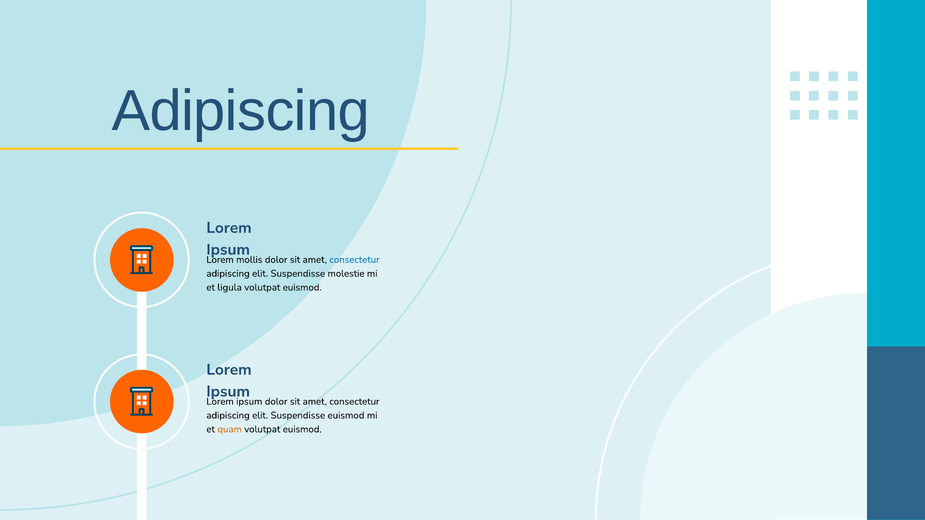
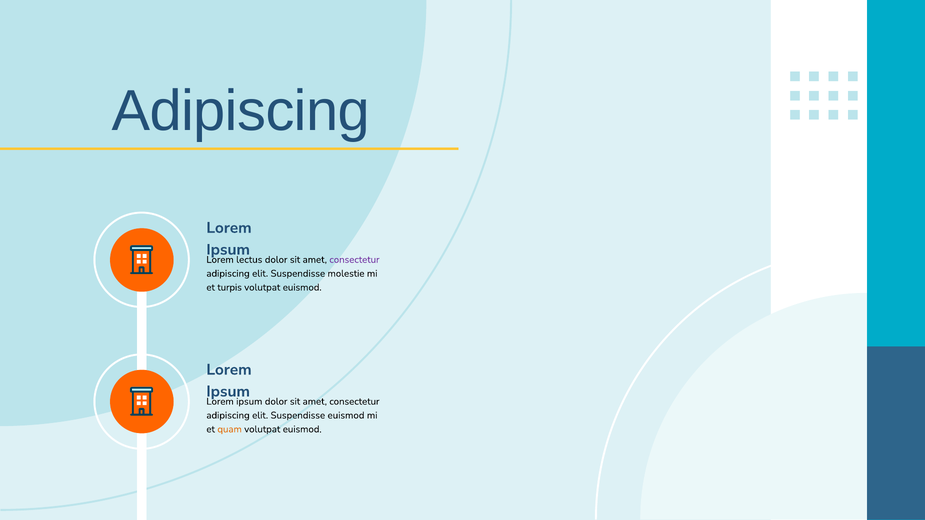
mollis: mollis -> lectus (249, 260)
consectetur colour: blue -> purple (354, 260)
ligula: ligula -> turpis (230, 288)
